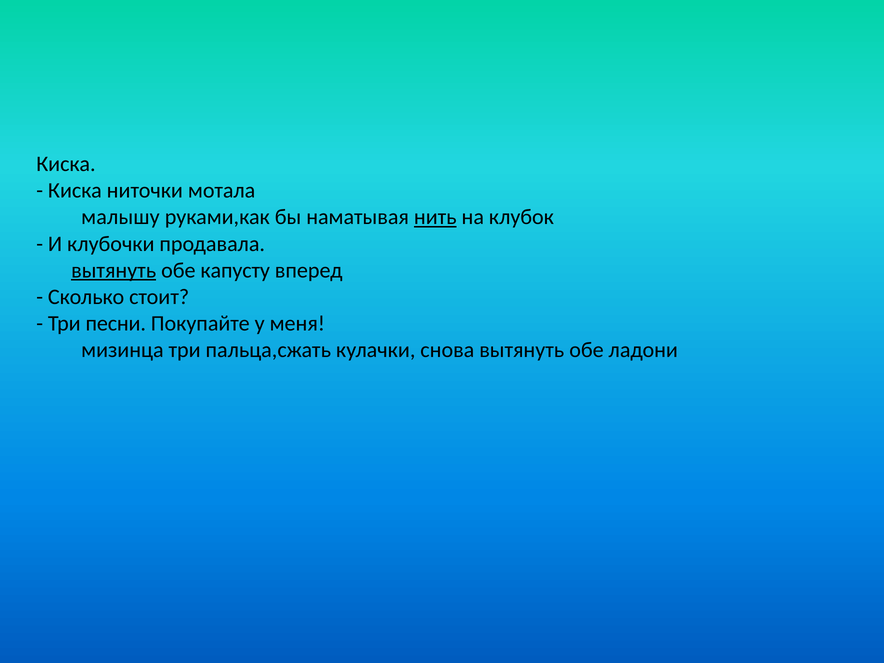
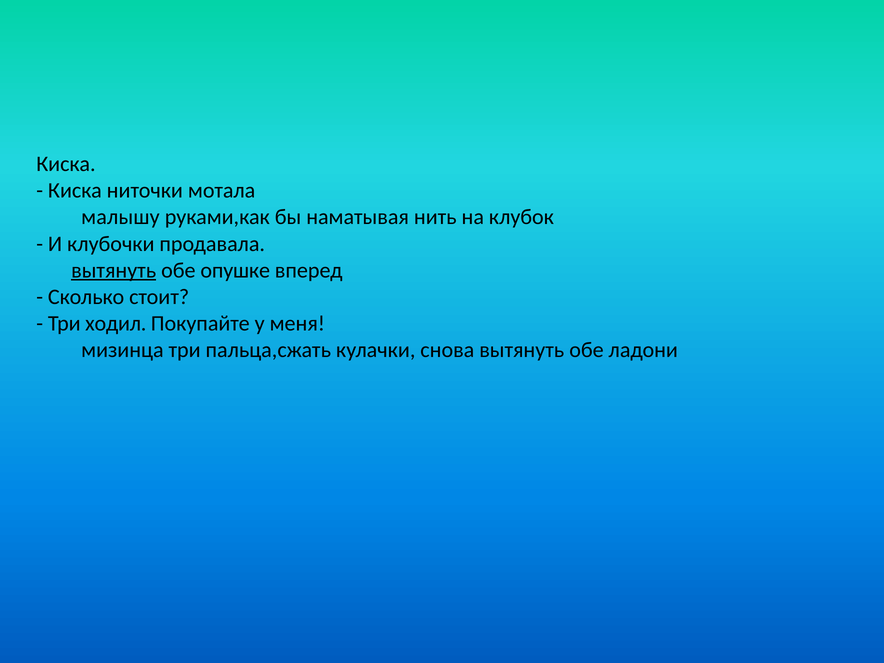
нить underline: present -> none (435, 217)
капусту: капусту -> опушке (235, 270)
песни: песни -> ходил (116, 323)
